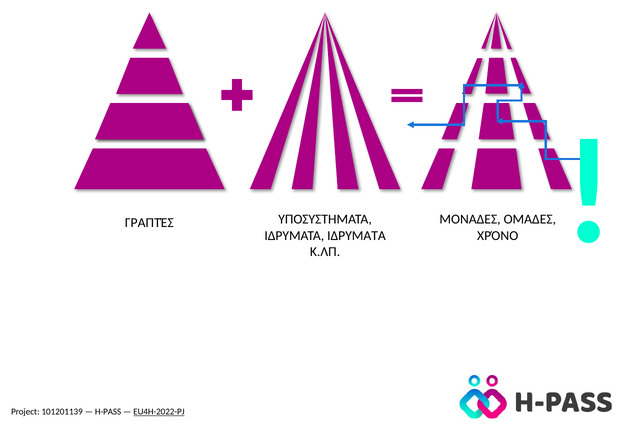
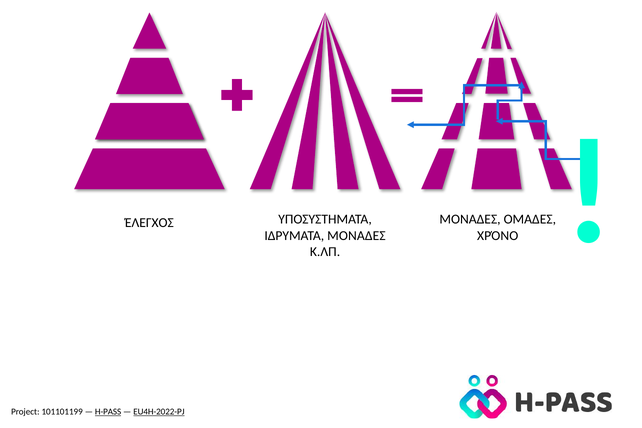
ΓΡΑΠΤΈΣ: ΓΡΑΠΤΈΣ -> ΈΛΕΓΧΟΣ (149, 223)
ΙΔΡΥΜΑΤΑ ΙΔΡΥΜΑΤΑ: ΙΔΡΥΜΑΤΑ -> ΜΟΝΑΔΕΣ (356, 236)
101201139: 101201139 -> 101101199 (62, 412)
H-PASS underline: none -> present (108, 412)
